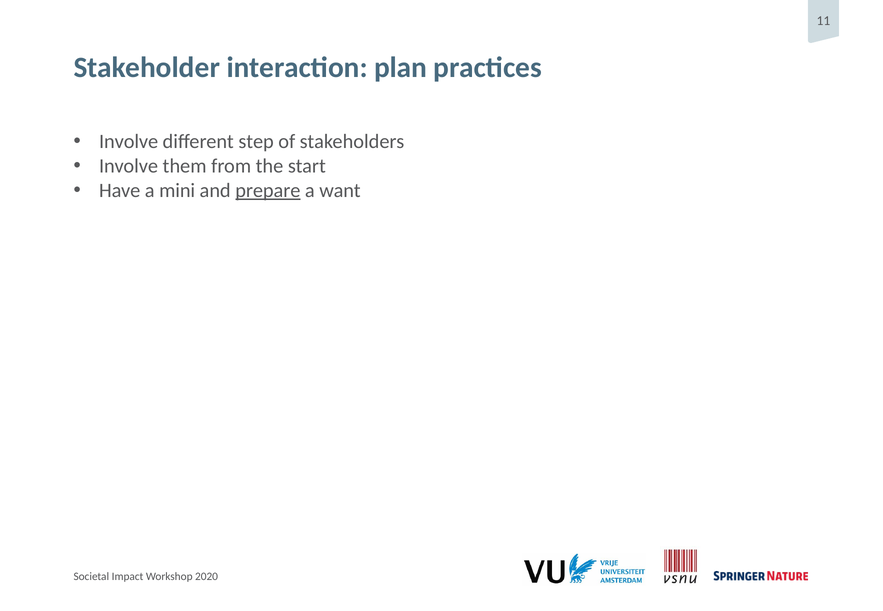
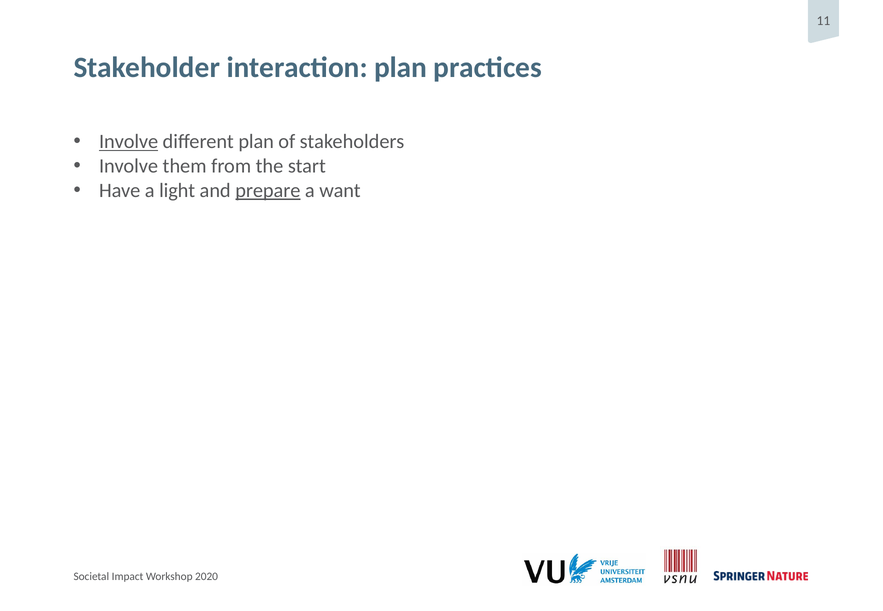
Involve underline: none -> present (129, 142)
different step: step -> plan (256, 142)
mini: mini -> light (177, 191)
